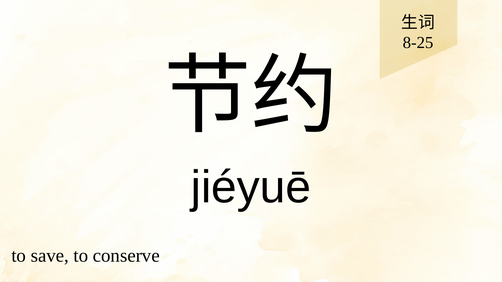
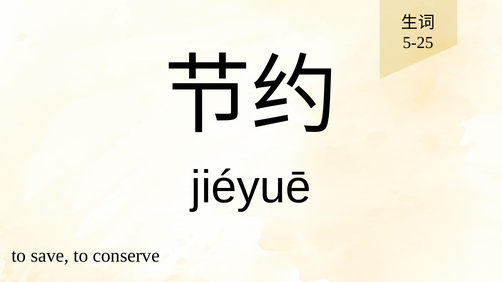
8-25: 8-25 -> 5-25 (418, 43)
